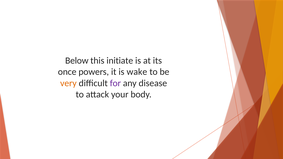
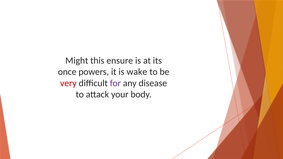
Below: Below -> Might (77, 61)
initiate: initiate -> ensure (120, 61)
very colour: orange -> red (68, 83)
